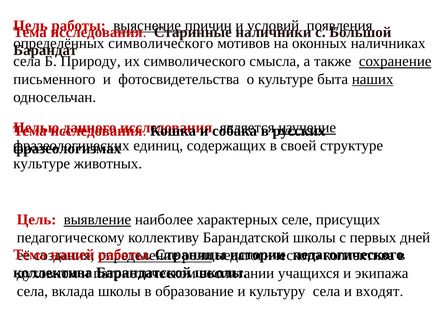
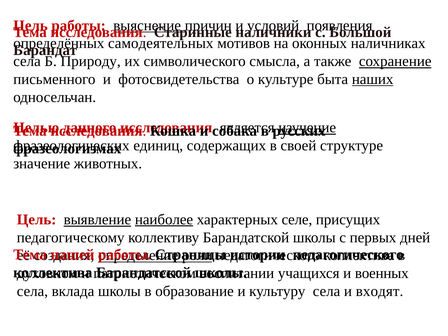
символического: символического -> самодеятельных (161, 43)
культуре: культуре -> значение (42, 163)
наиболее underline: none -> present (164, 219)
экипажа: экипажа -> военных (382, 273)
